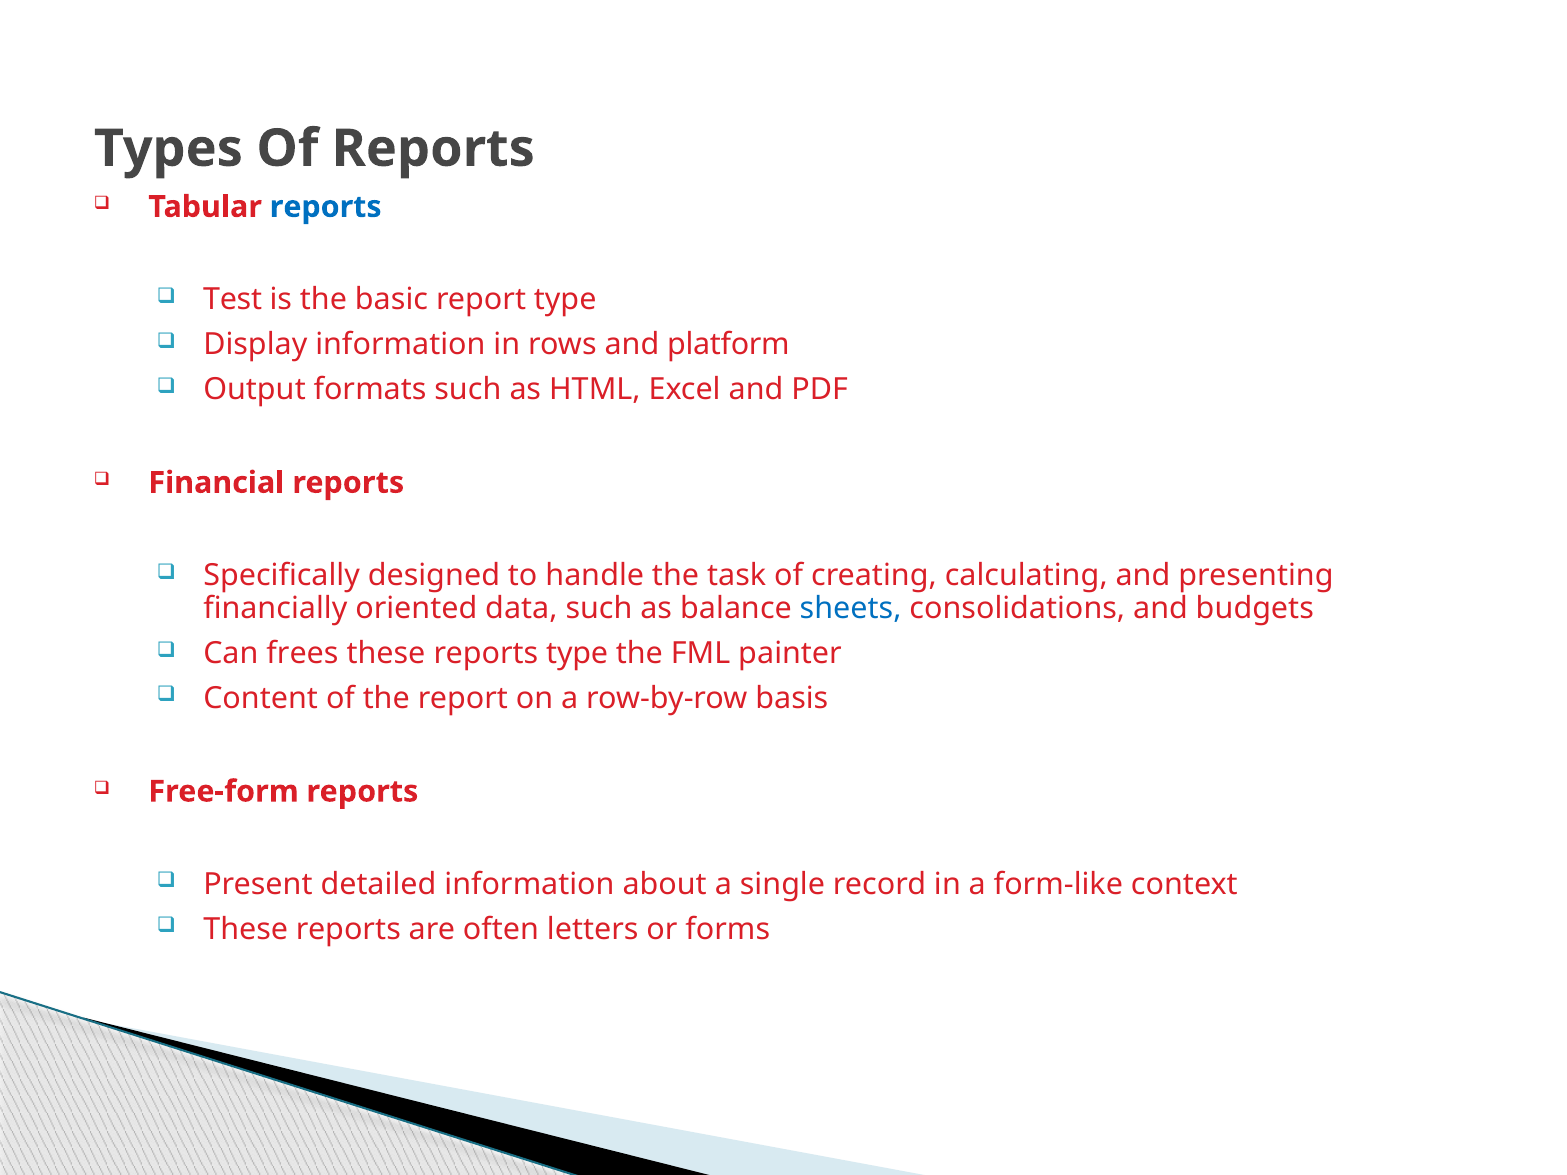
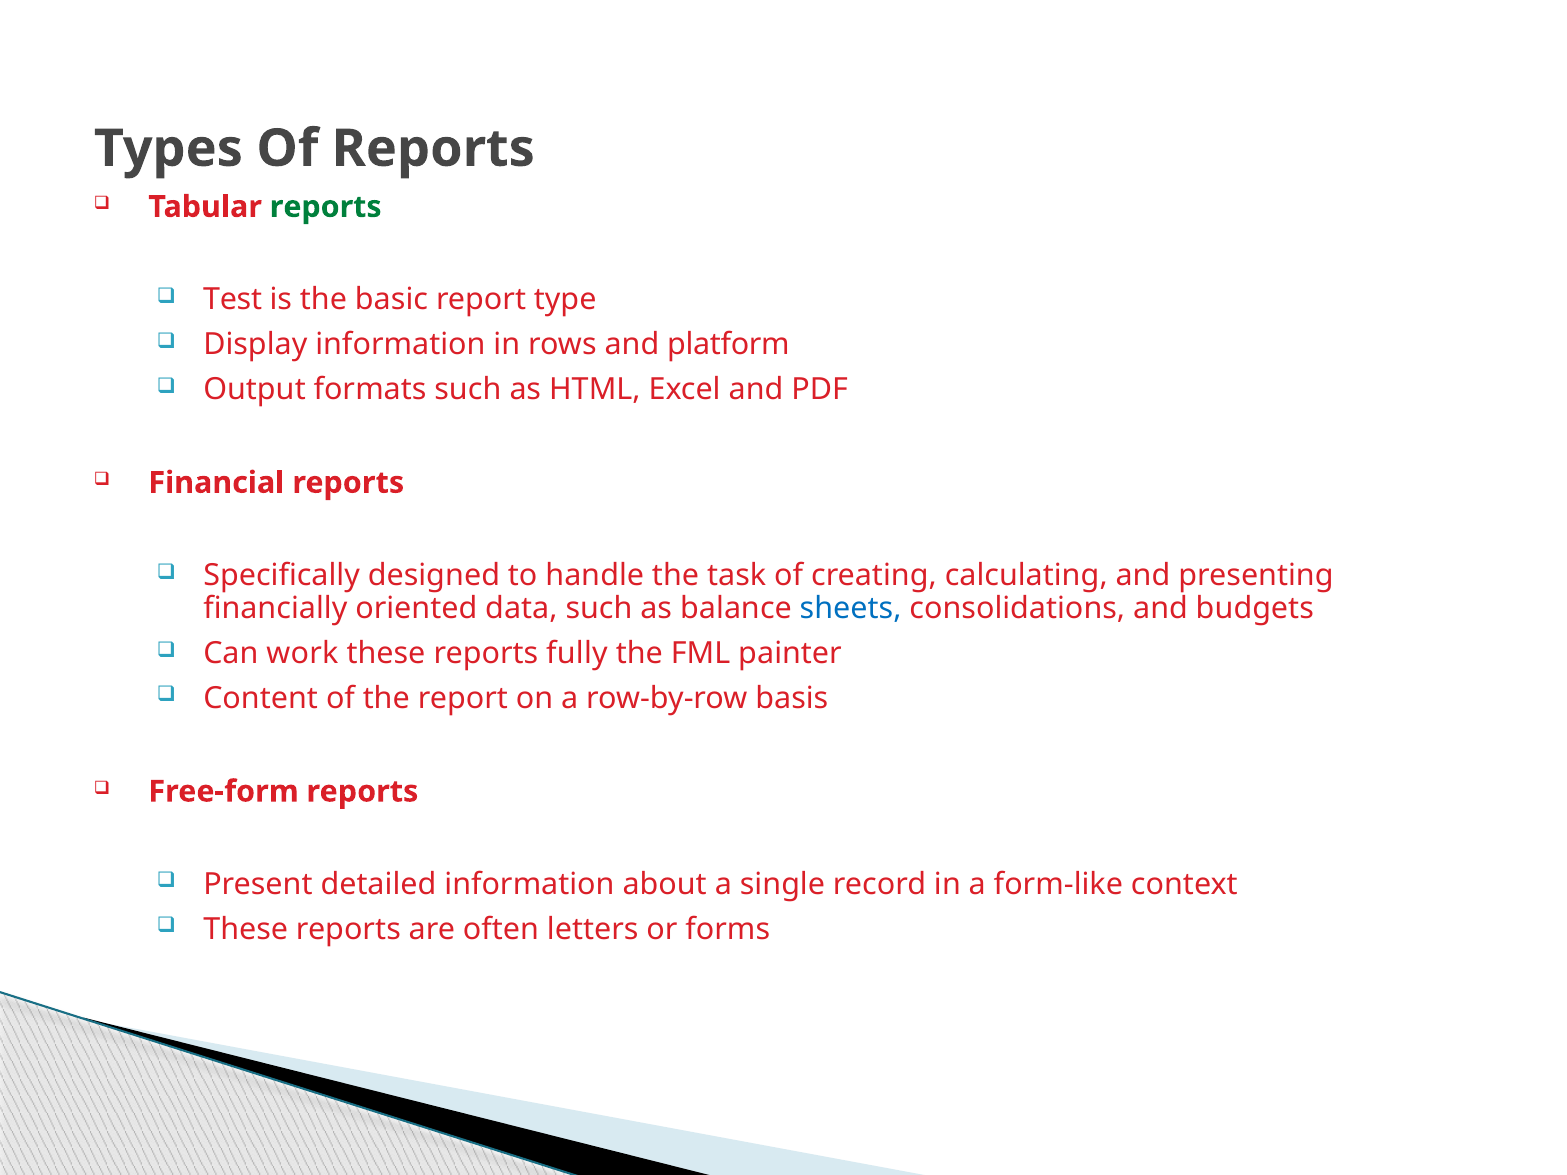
reports colour: blue -> green (326, 207)
frees: frees -> work (302, 654)
reports type: type -> fully (577, 654)
